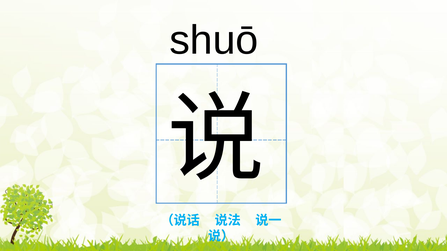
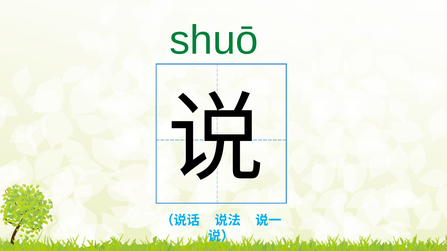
shuō colour: black -> green (214, 40)
